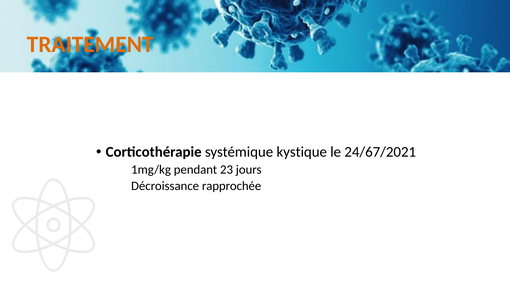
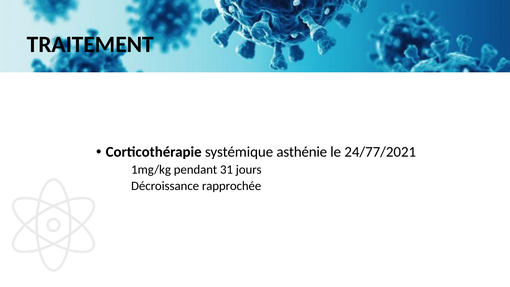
TRAITEMENT colour: orange -> black (90, 45)
kystique: kystique -> asthénie (302, 152)
24/67/2021: 24/67/2021 -> 24/77/2021 (380, 152)
23: 23 -> 31 (226, 170)
